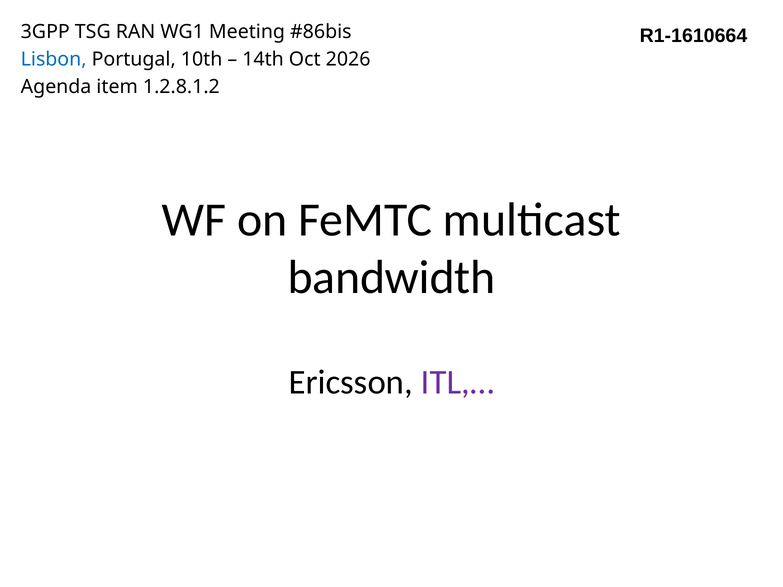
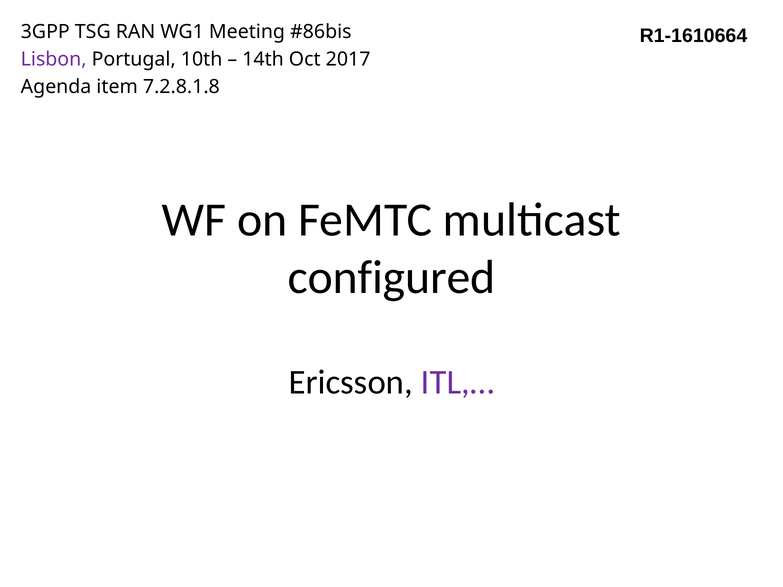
Lisbon colour: blue -> purple (54, 59)
2026: 2026 -> 2017 (348, 59)
1.2.8.1.2: 1.2.8.1.2 -> 7.2.8.1.8 (181, 87)
bandwidth: bandwidth -> configured (391, 277)
